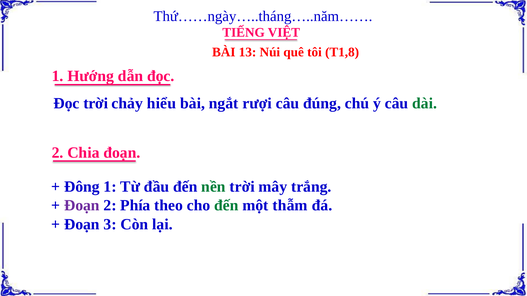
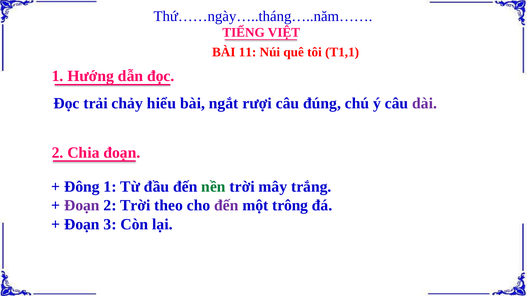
13: 13 -> 11 (248, 52)
T1,8: T1,8 -> T1,1 (342, 52)
Đọc trời: trời -> trải (96, 103)
dài colour: green -> purple (425, 103)
2 Phía: Phía -> Trời (135, 205)
đến colour: green -> purple (226, 205)
thẫm: thẫm -> trông (290, 205)
